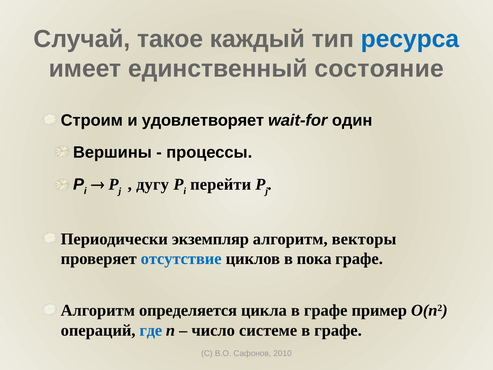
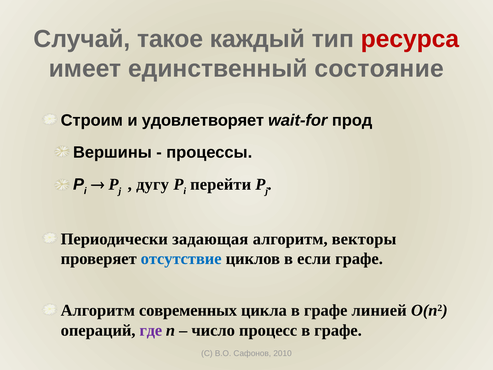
ресурса colour: blue -> red (410, 39)
один: один -> прод (352, 120)
экземпляр: экземпляр -> задающая (210, 239)
пока: пока -> если (314, 259)
определяется: определяется -> современных (188, 310)
пример: пример -> линией (379, 310)
где colour: blue -> purple (151, 330)
системе: системе -> процесс (268, 330)
